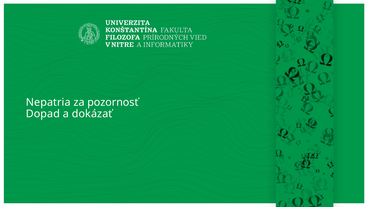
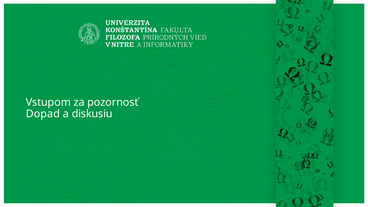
Nepatria: Nepatria -> Vstupom (48, 102)
dokázať: dokázať -> diskusiu (92, 114)
